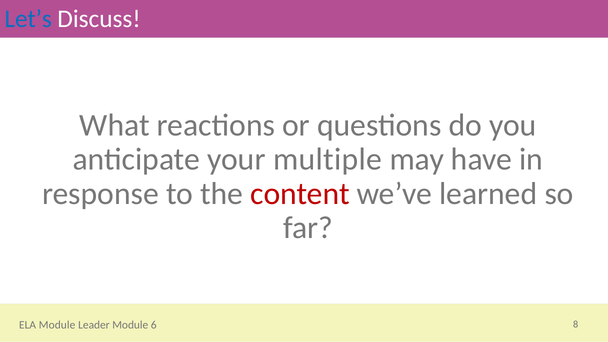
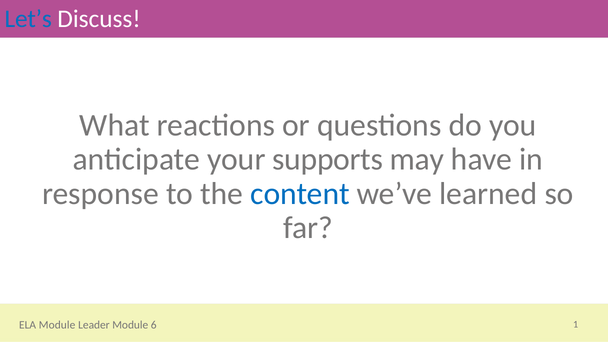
multiple: multiple -> supports (328, 160)
content colour: red -> blue (300, 194)
8: 8 -> 1 (576, 325)
